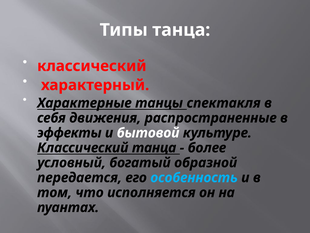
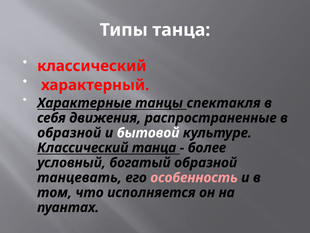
эффекты: эффекты -> образной (69, 133)
передается: передается -> танцевать (79, 177)
особенность colour: light blue -> pink (194, 177)
